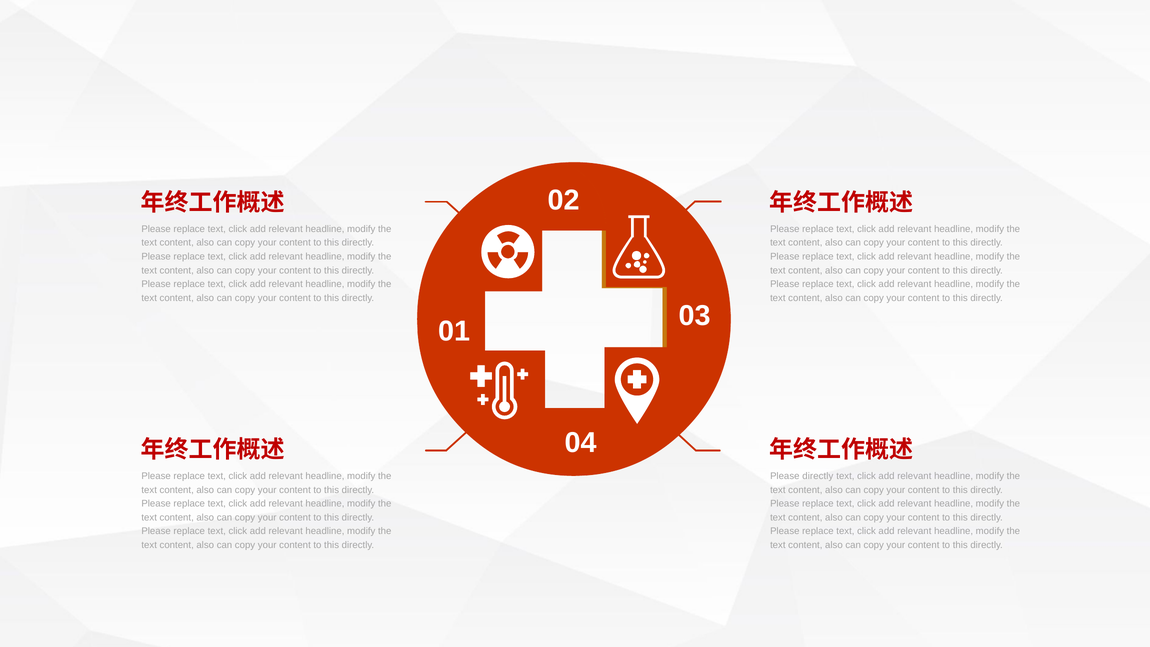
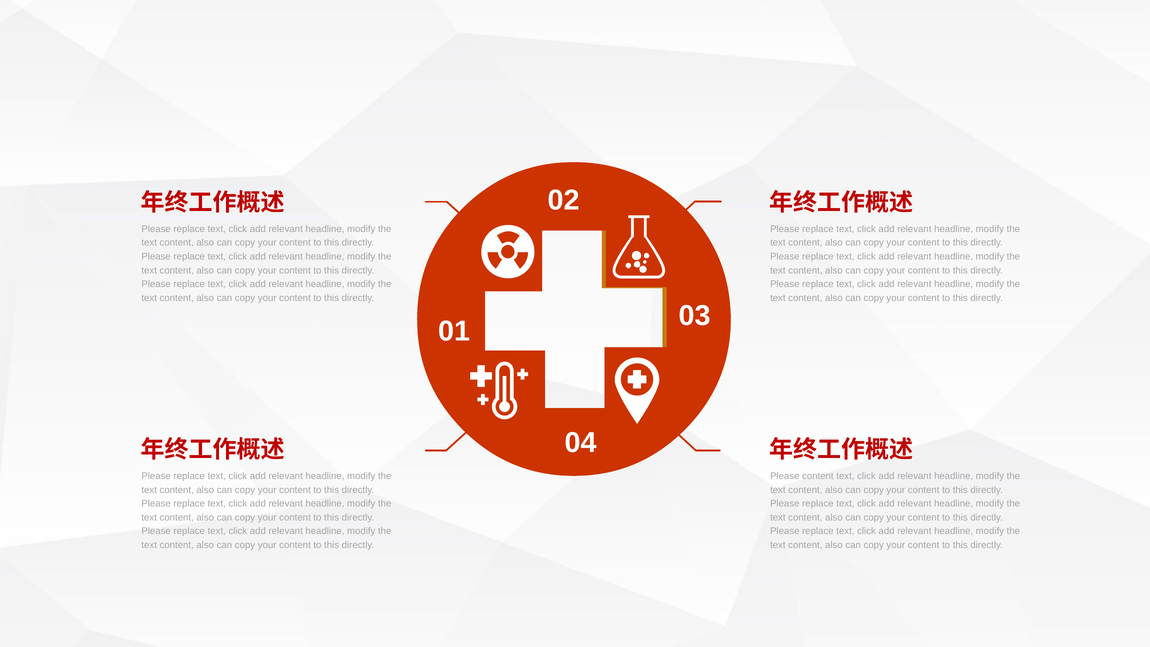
Please directly: directly -> content (818, 476)
